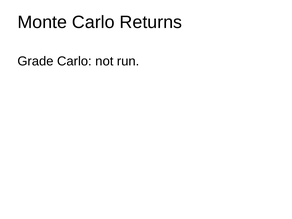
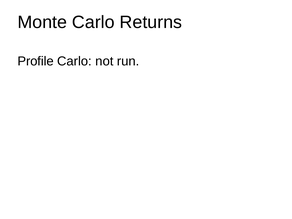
Grade: Grade -> Profile (36, 61)
